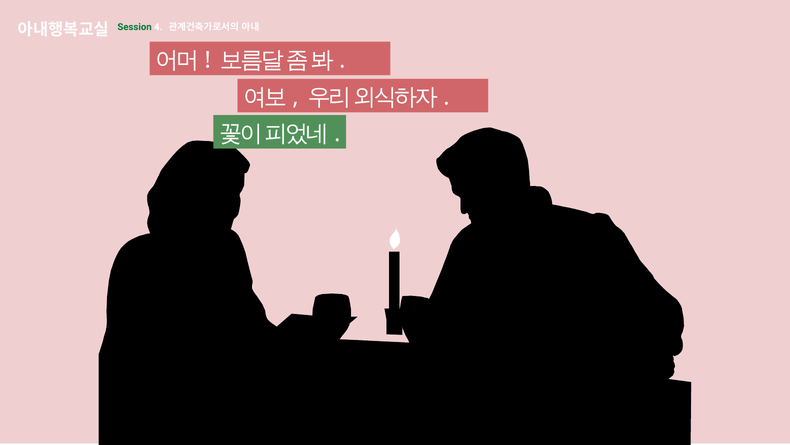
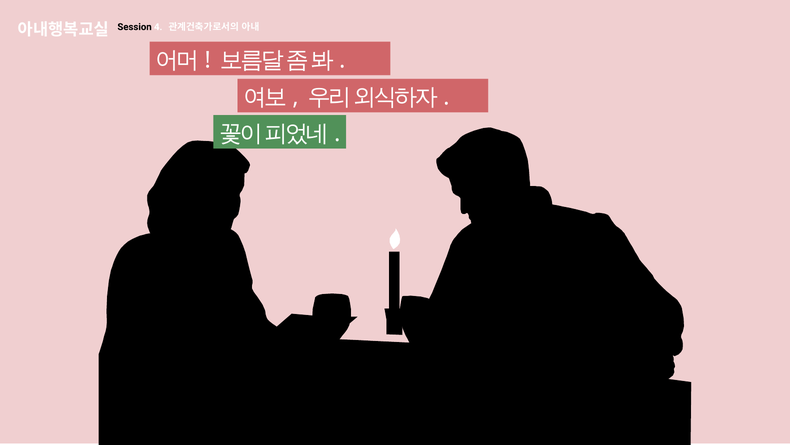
Session colour: green -> black (135, 27)
